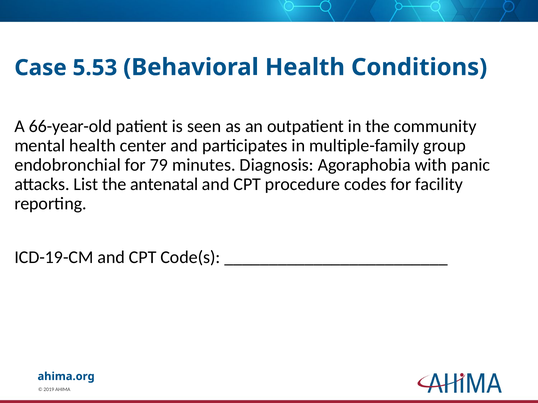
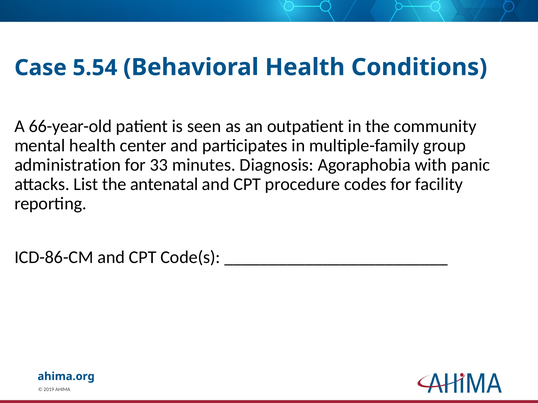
5.53: 5.53 -> 5.54 (95, 68)
endobronchial: endobronchial -> administration (68, 165)
79: 79 -> 33 (159, 165)
ICD-19-CM: ICD-19-CM -> ICD-86-CM (54, 258)
